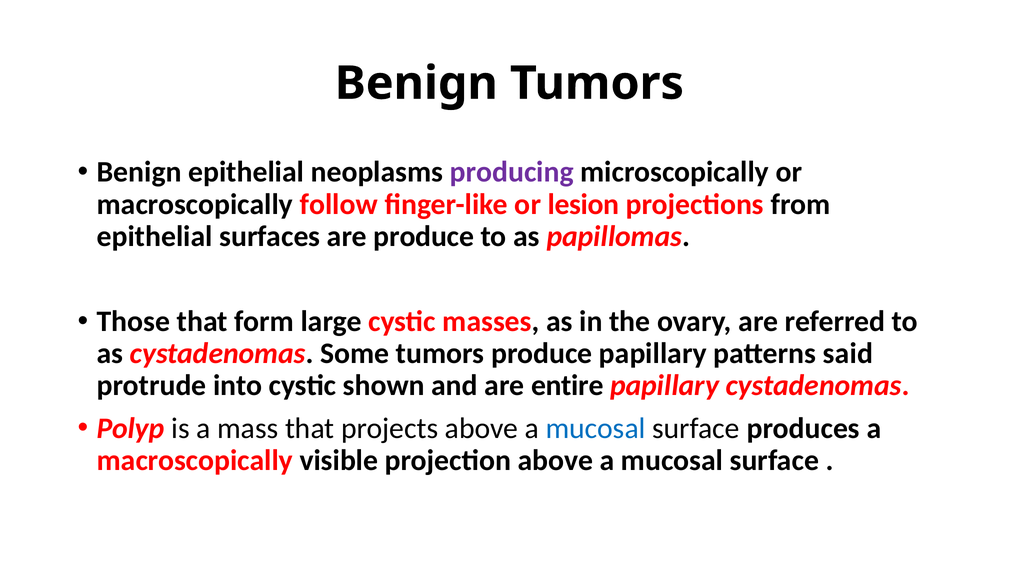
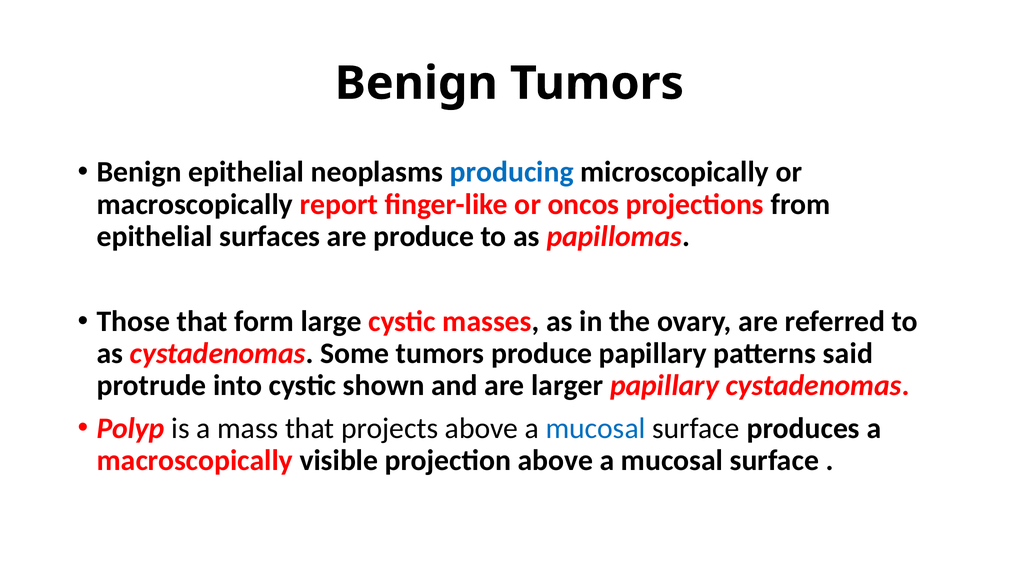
producing colour: purple -> blue (512, 172)
follow: follow -> report (339, 204)
lesion: lesion -> oncos (583, 204)
entire: entire -> larger (567, 386)
